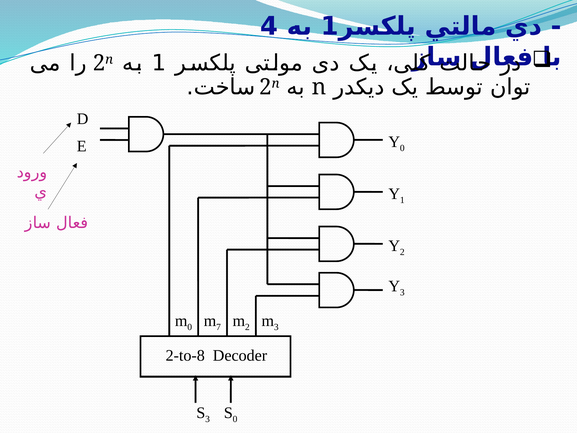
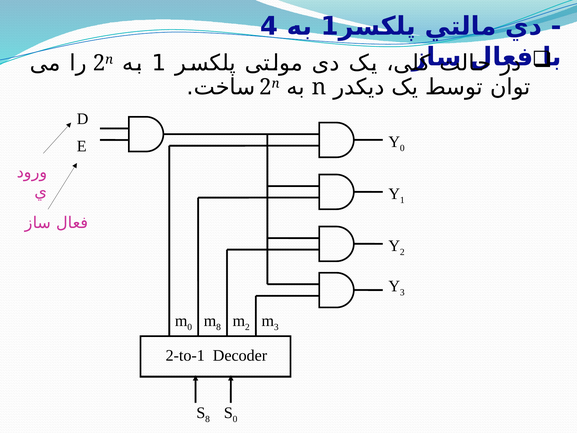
7: 7 -> 8 (219, 327)
2-to-8: 2-to-8 -> 2-to-1 (185, 355)
3: 3 -> 8 (208, 419)
